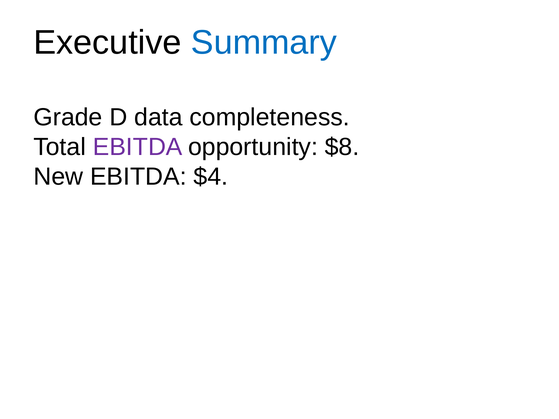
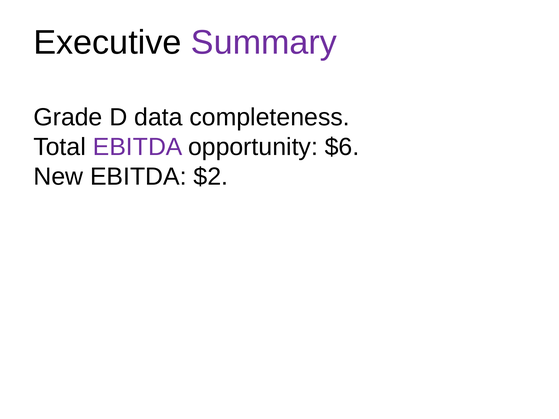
Summary colour: blue -> purple (264, 42)
$8: $8 -> $6 (342, 147)
$4: $4 -> $2 (211, 177)
